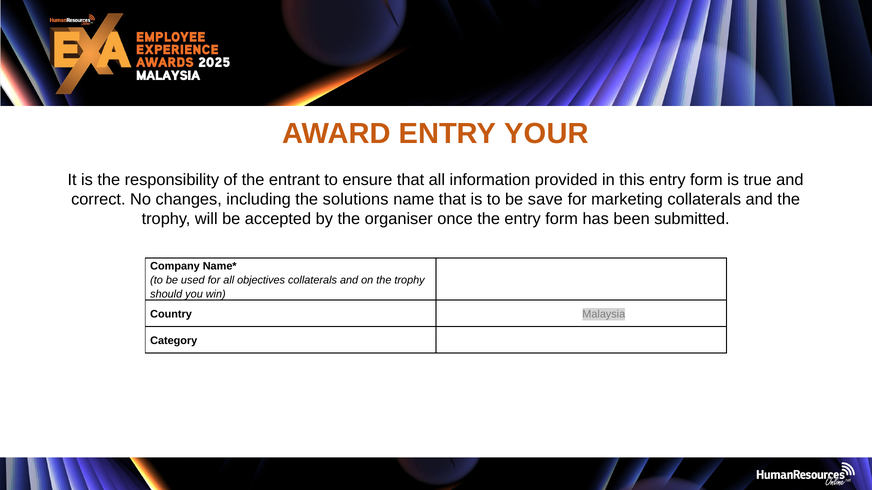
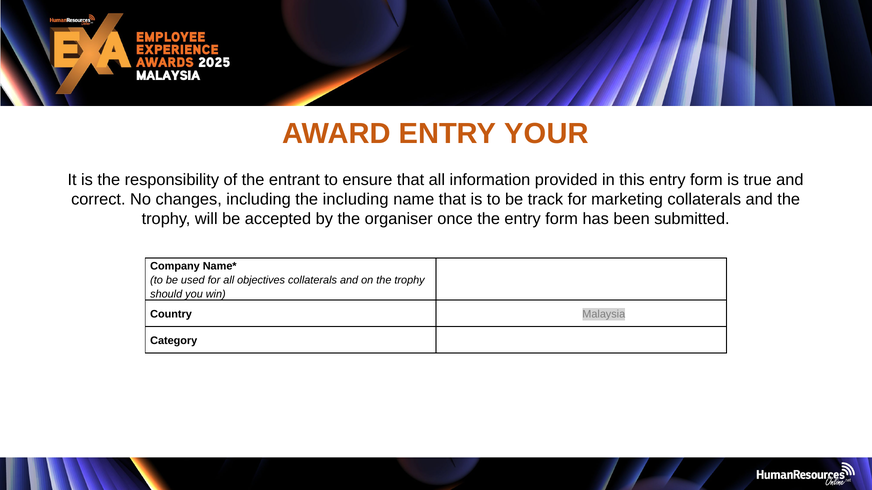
the solutions: solutions -> including (356, 200)
save: save -> track (545, 200)
